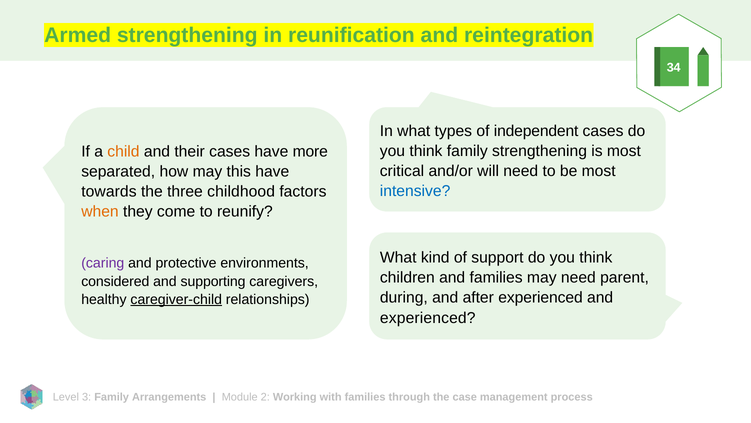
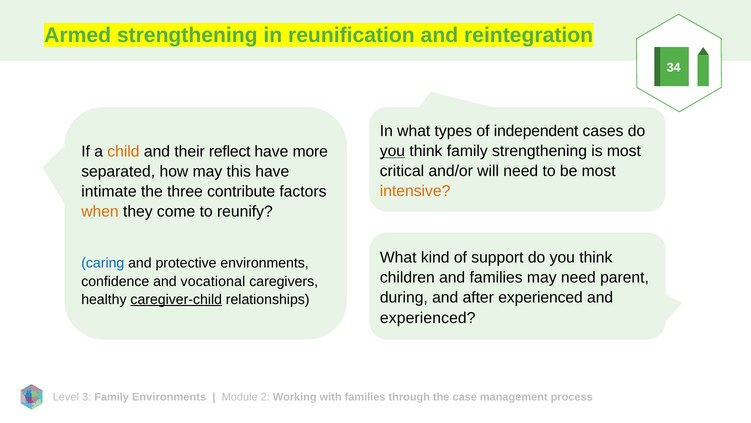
you underline: none -> present (392, 151)
their cases: cases -> reflect (230, 151)
intensive colour: blue -> orange (415, 191)
towards: towards -> intimate (109, 191)
childhood: childhood -> contribute (241, 191)
caring colour: purple -> blue (103, 263)
considered: considered -> confidence (115, 281)
supporting: supporting -> vocational (213, 281)
Family Arrangements: Arrangements -> Environments (169, 397)
